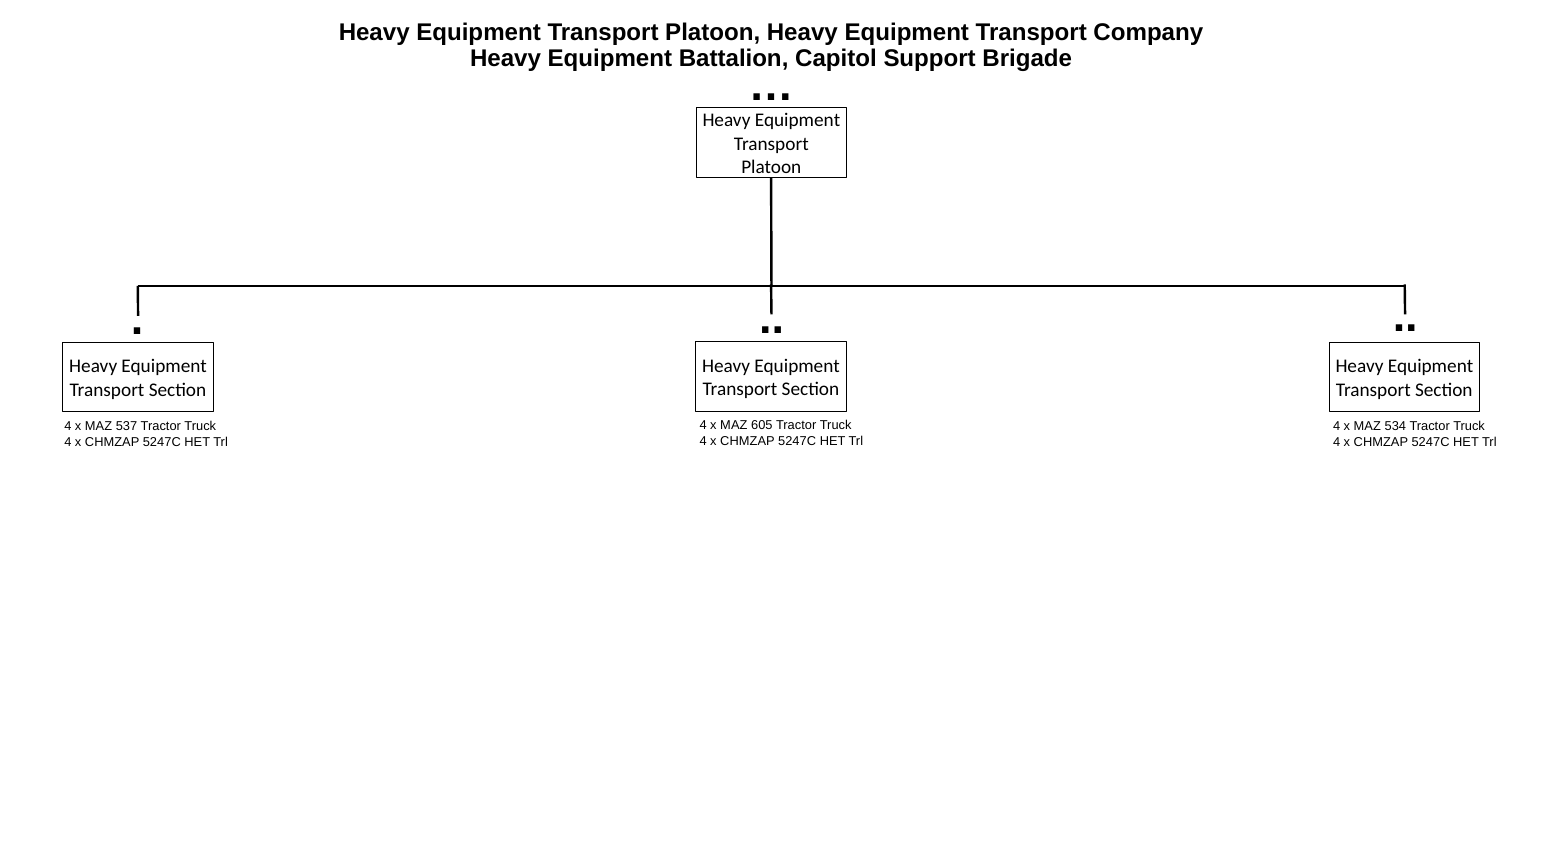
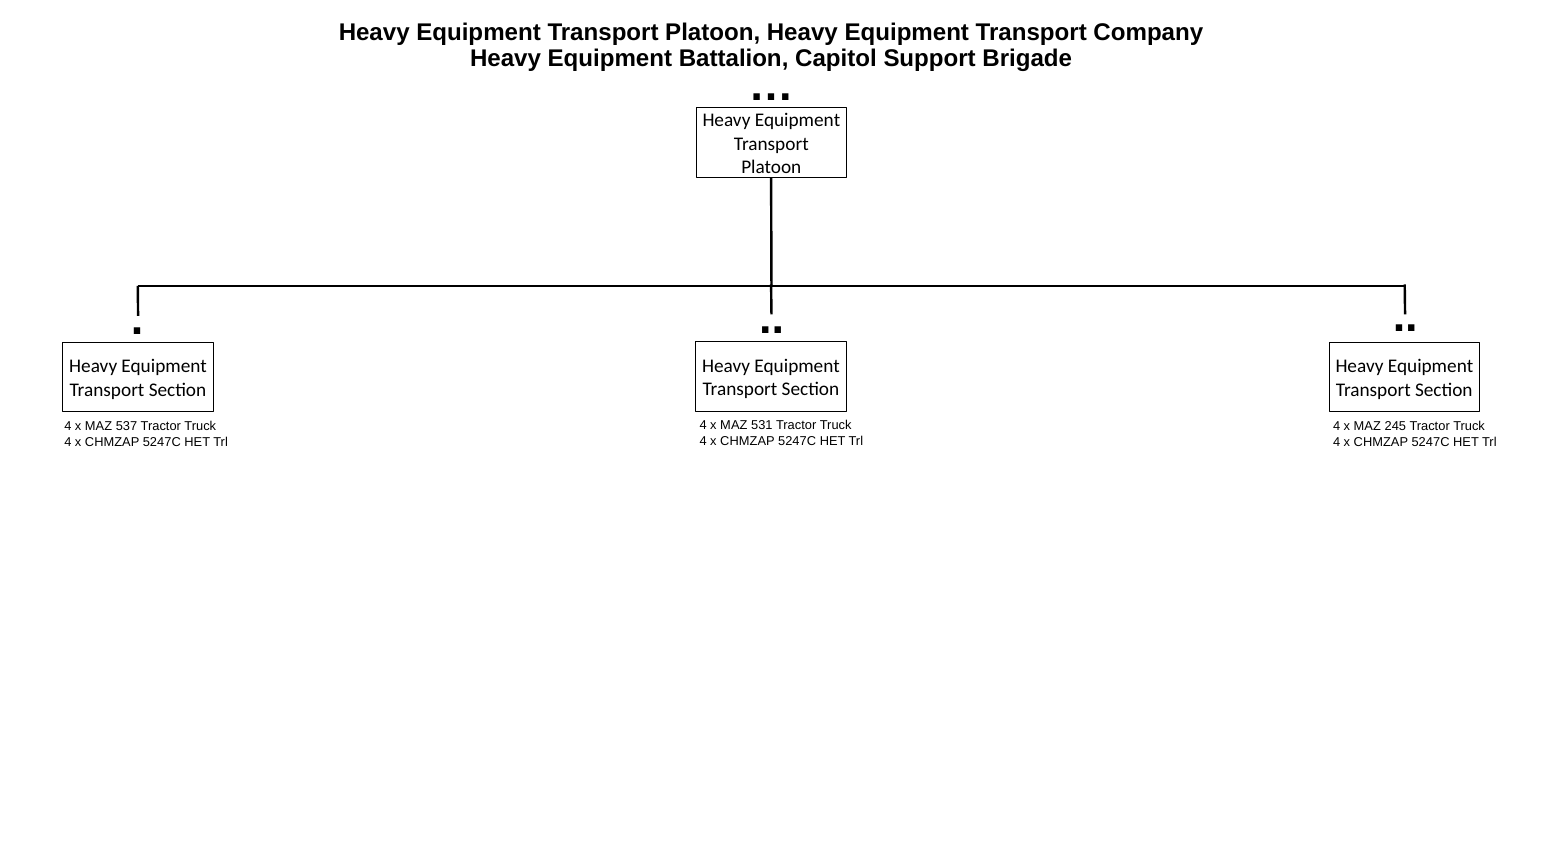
605: 605 -> 531 (762, 425)
534: 534 -> 245 (1395, 426)
